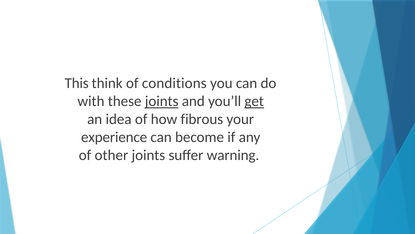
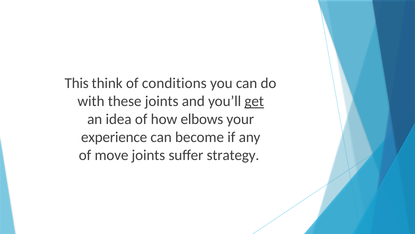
joints underline: present -> none (162, 101)
fibrous: fibrous -> elbows (202, 119)
other: other -> move (111, 155)
warning: warning -> strategy (233, 155)
